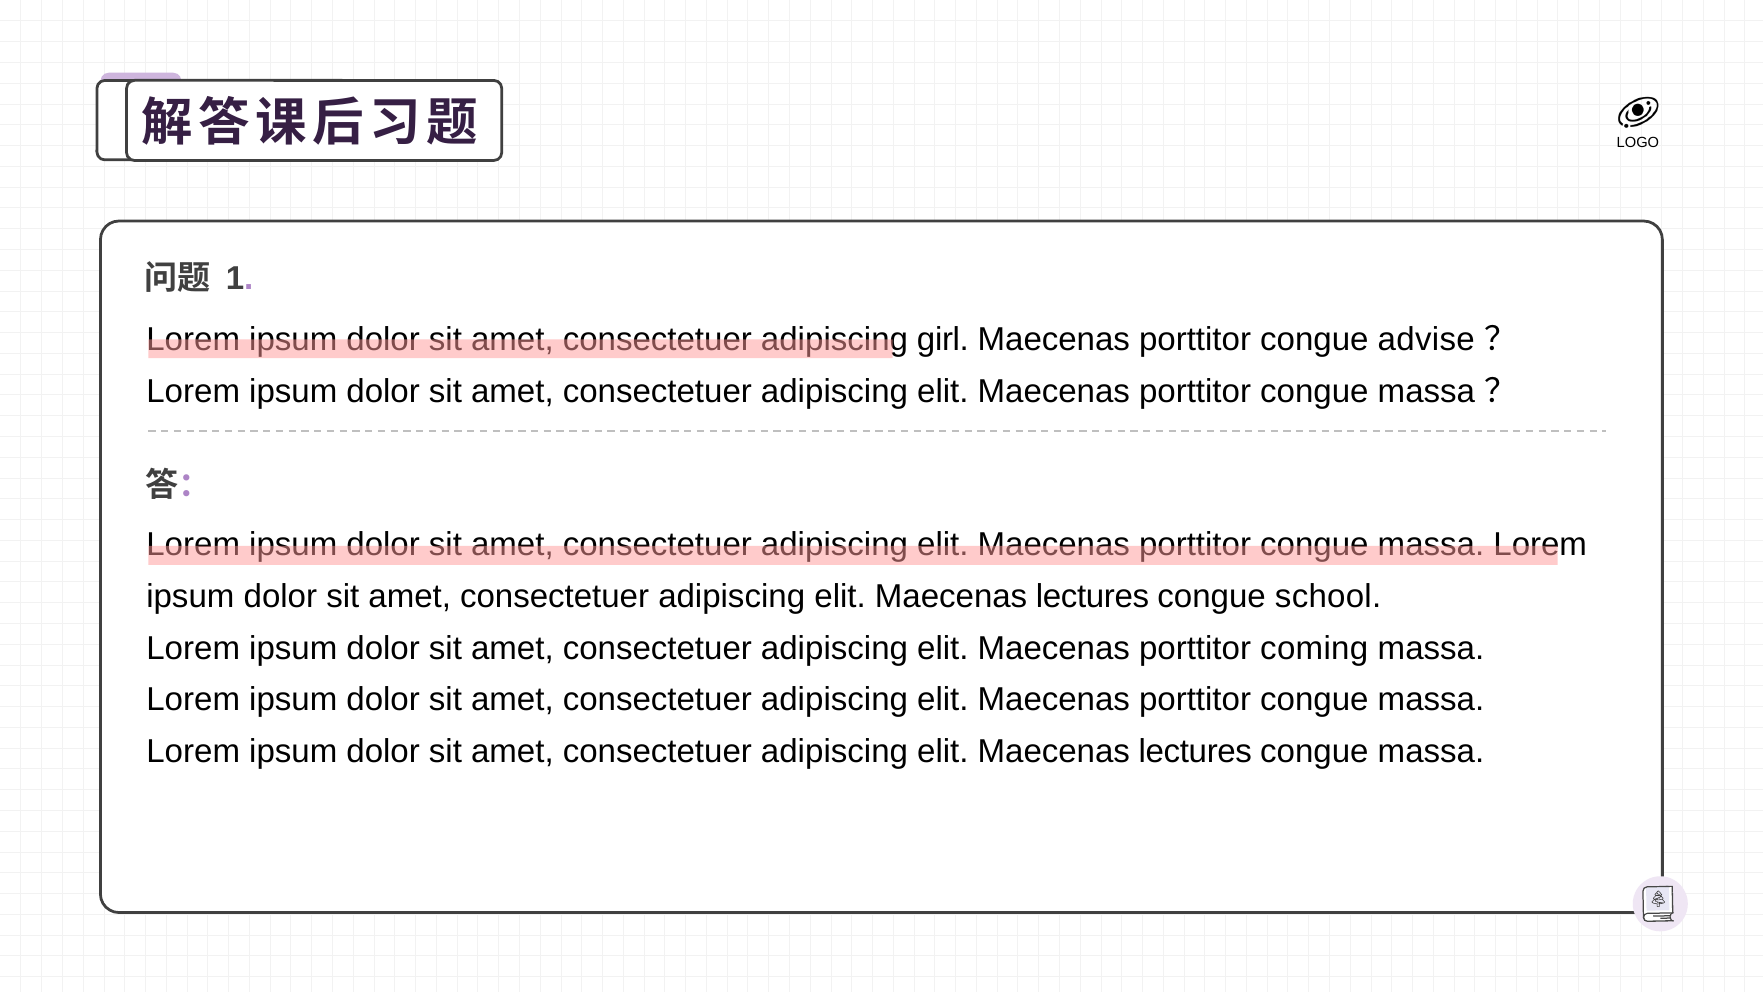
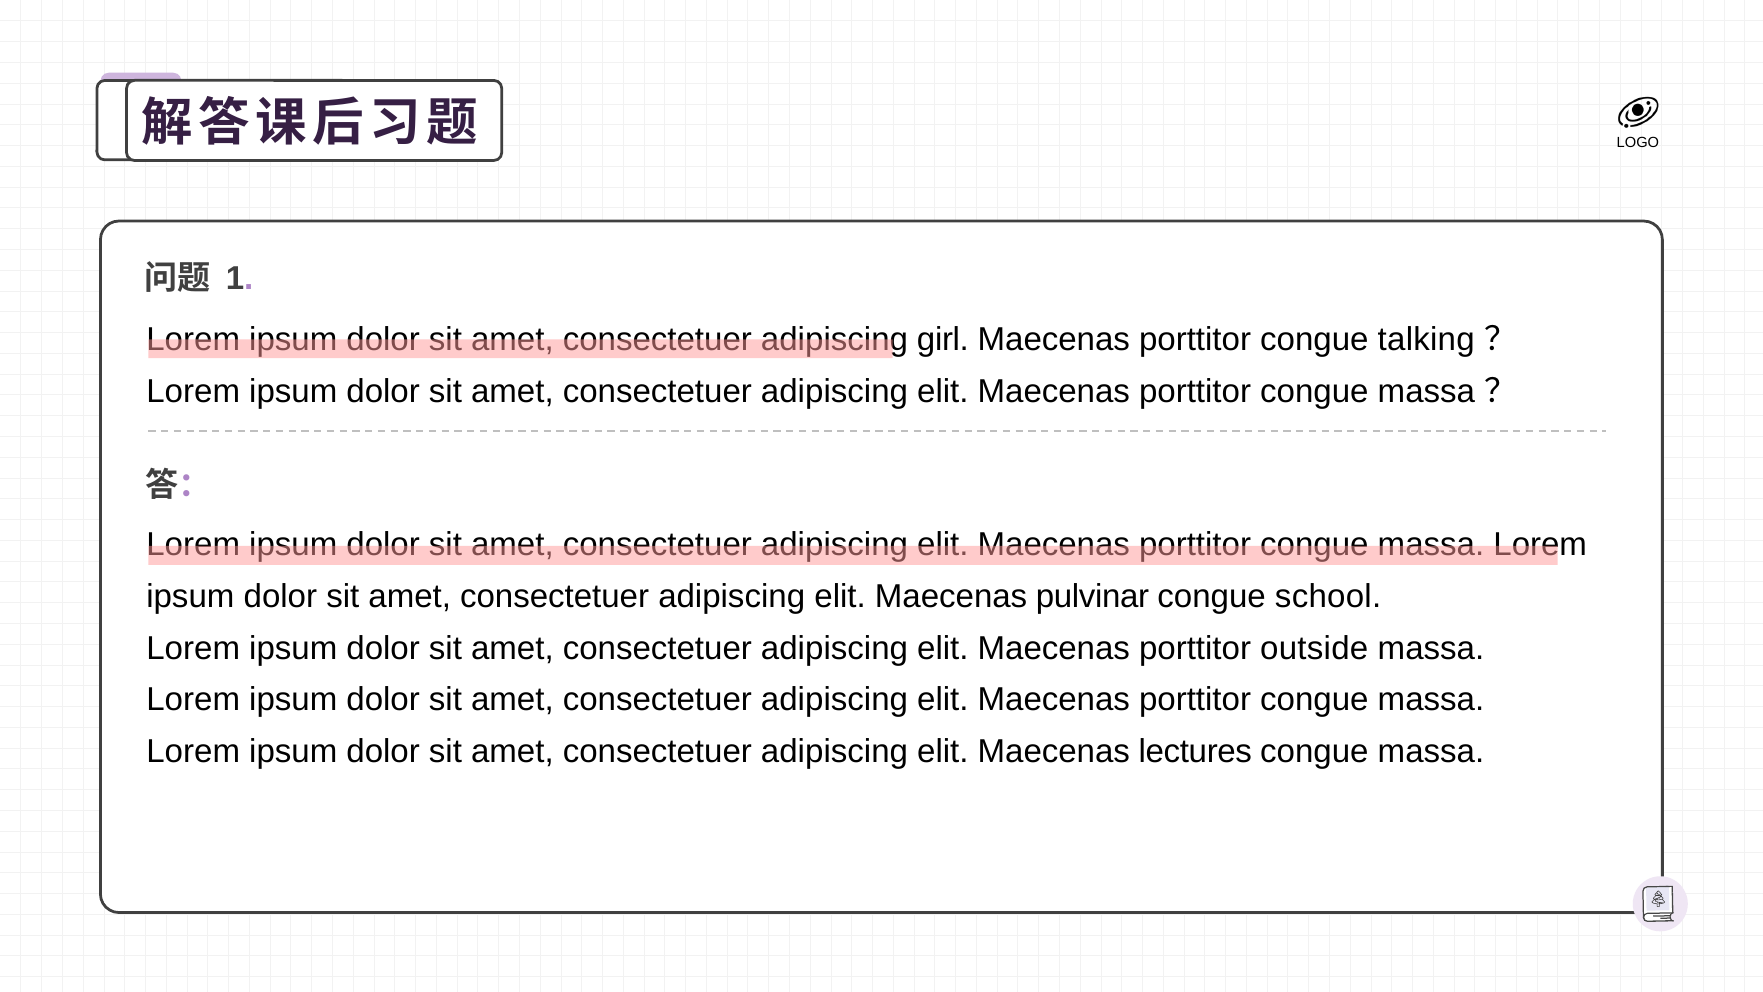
advise: advise -> talking (1426, 340)
lectures: lectures -> pulvinar (1093, 596)
coming: coming -> outside (1314, 648)
